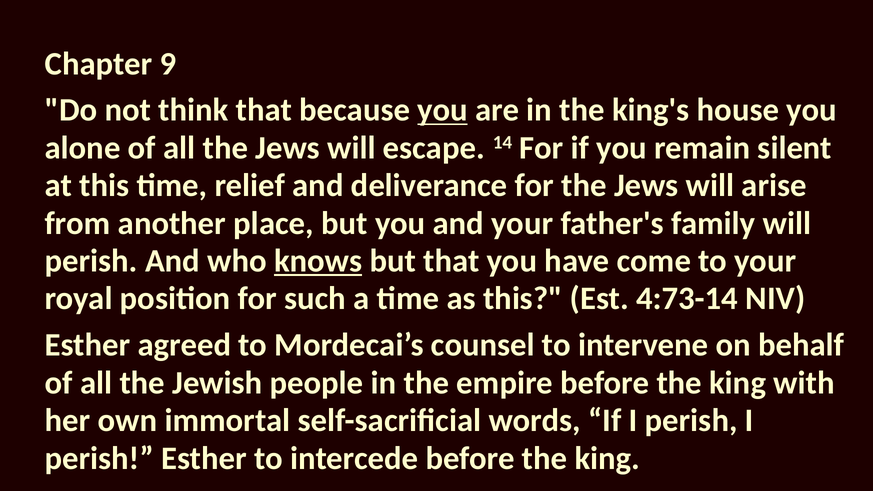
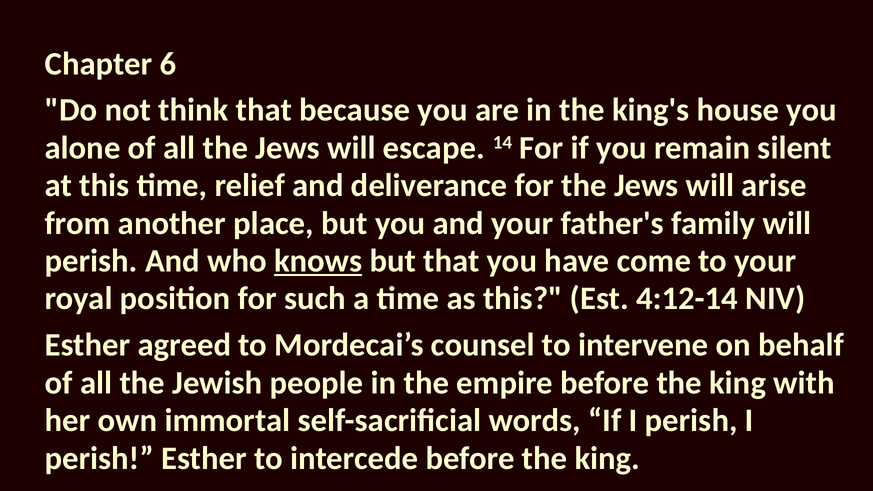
9: 9 -> 6 (168, 64)
you underline: present -> none (443, 110)
4:73-14: 4:73-14 -> 4:12-14 (687, 299)
